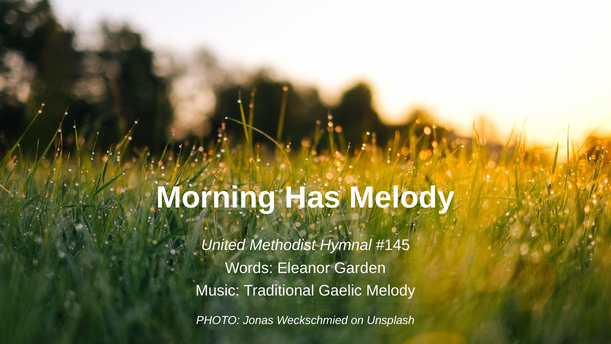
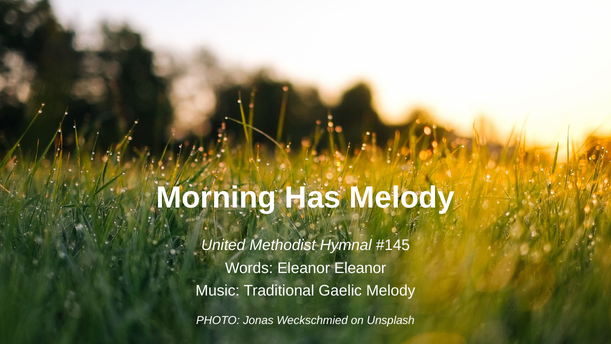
Eleanor Garden: Garden -> Eleanor (360, 268)
